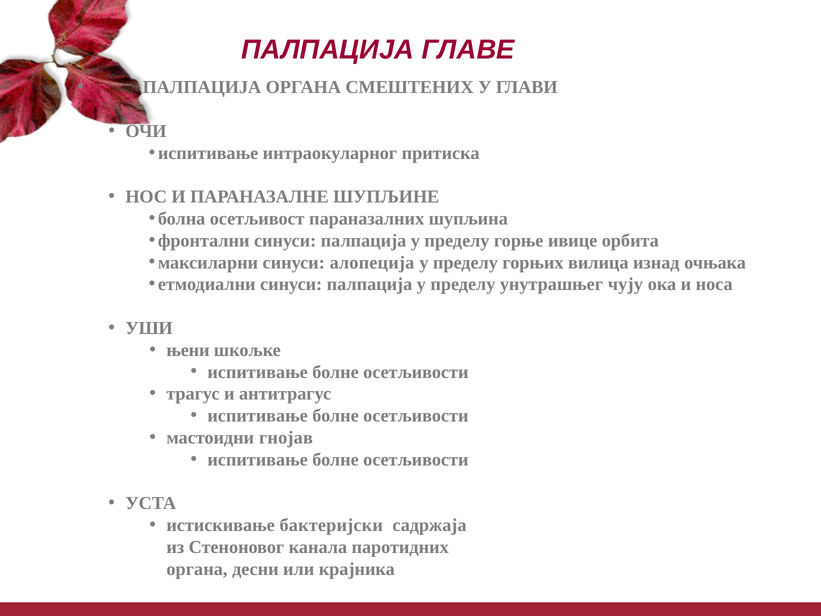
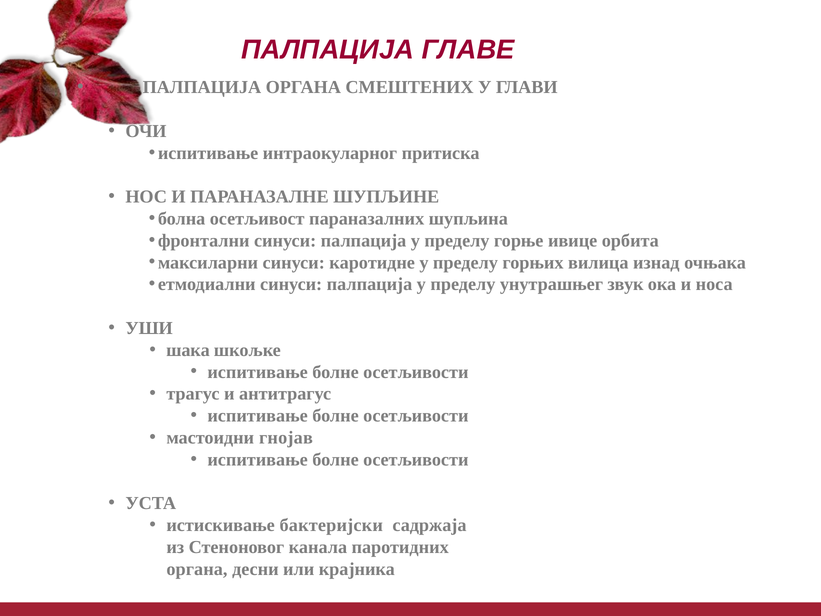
aлопеција: aлопеција -> каротидне (372, 262)
чују: чују -> звук (626, 284)
њени: њени -> шака (188, 350)
